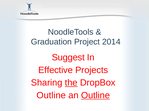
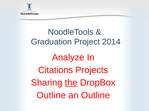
Suggest: Suggest -> Analyze (68, 58)
Effective: Effective -> Citations (56, 70)
Outline underline: present -> none (95, 96)
